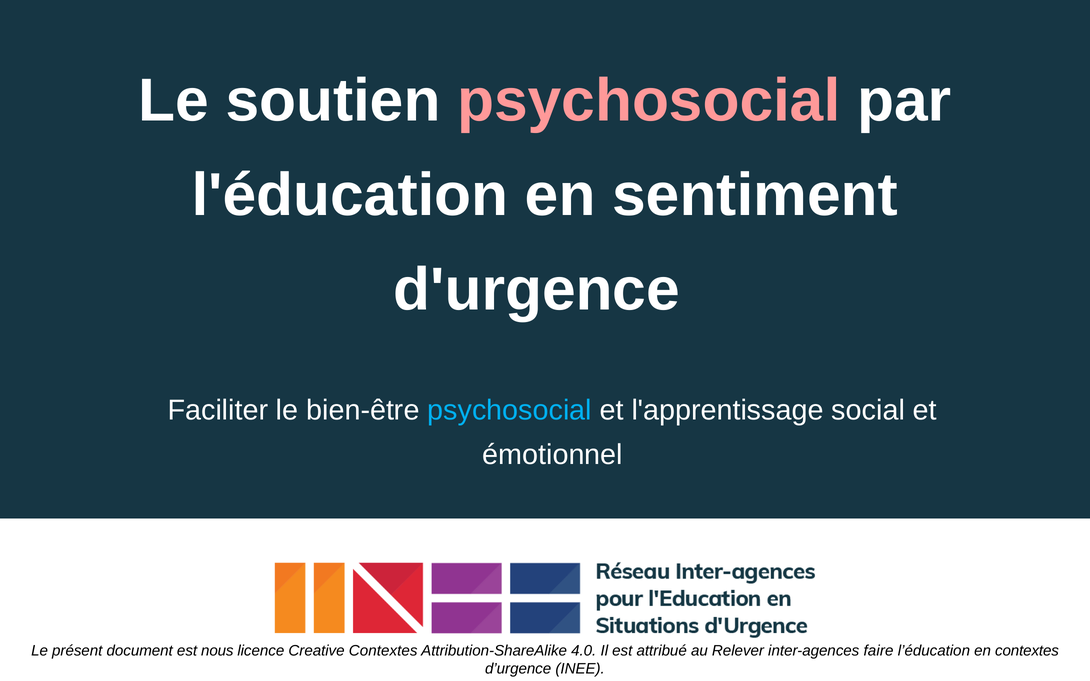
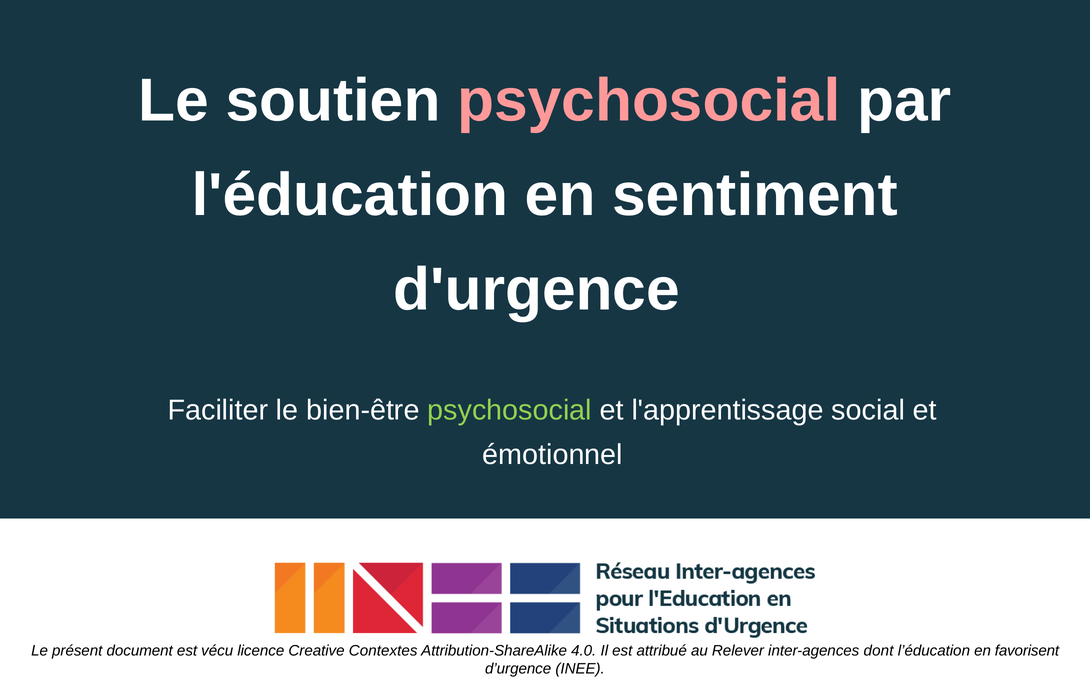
psychosocial colour: light blue -> light green (510, 410)
nous: nous -> vécu (217, 651)
faire: faire -> dont (879, 651)
en contextes: contextes -> favorisent (1027, 651)
